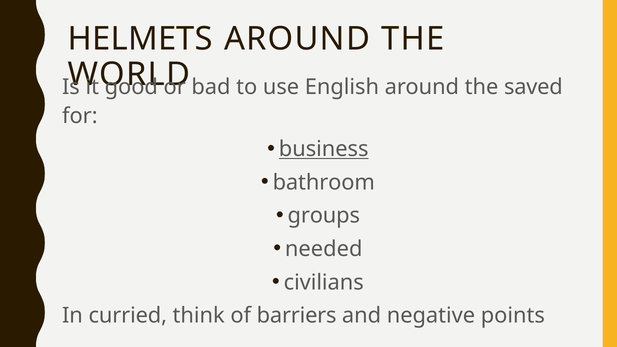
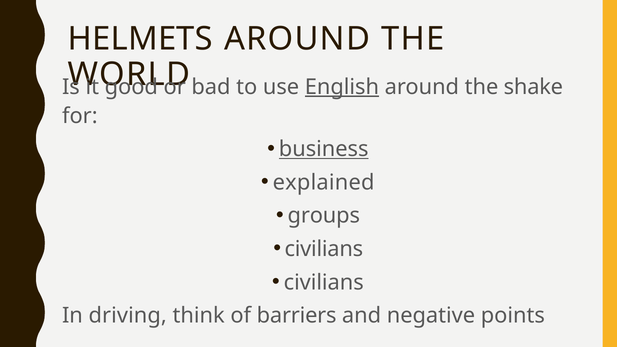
English underline: none -> present (342, 87)
saved: saved -> shake (533, 87)
bathroom: bathroom -> explained (324, 182)
needed: needed -> civilians (324, 249)
curried: curried -> driving (128, 316)
